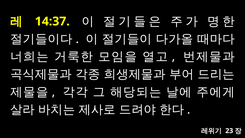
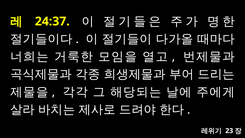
14:37: 14:37 -> 24:37 (52, 21)
